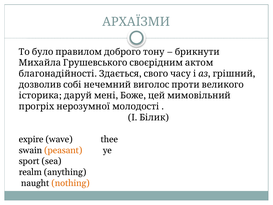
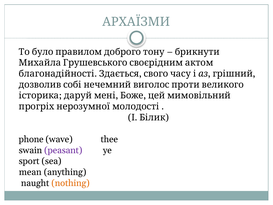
expire: expire -> phone (31, 139)
peasant colour: orange -> purple (63, 150)
realm: realm -> mean (30, 172)
